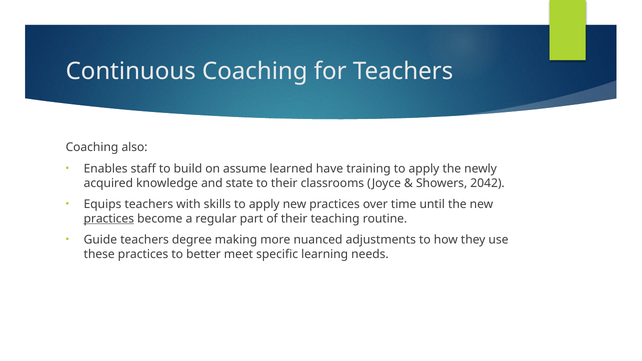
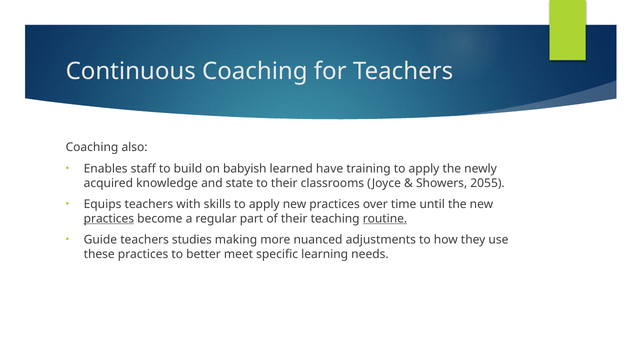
assume: assume -> babyish (245, 169)
2042: 2042 -> 2055 (488, 183)
routine underline: none -> present (385, 219)
degree: degree -> studies (192, 240)
